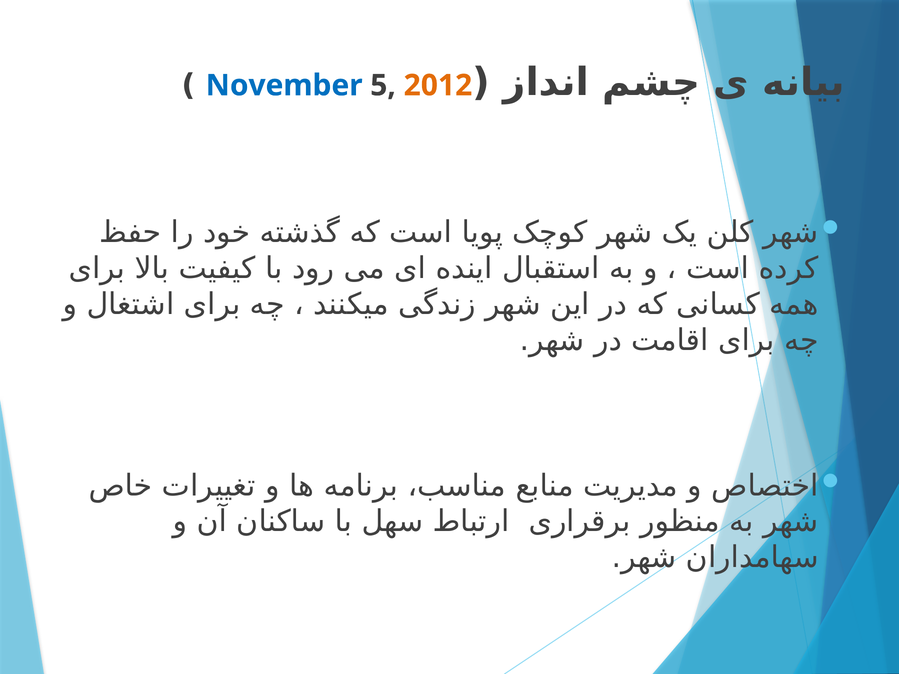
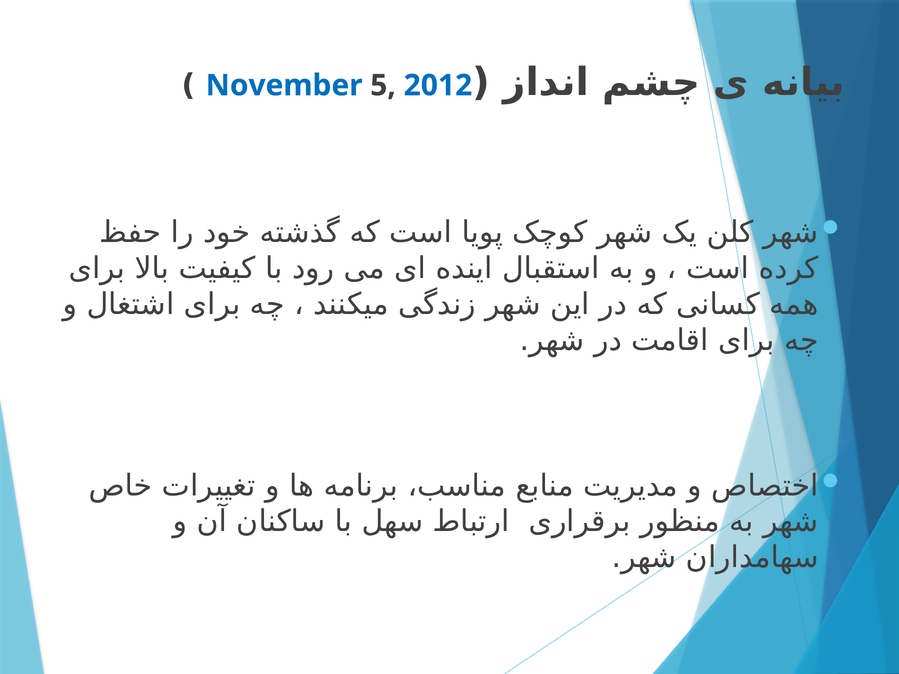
2012 colour: orange -> blue (438, 85)
